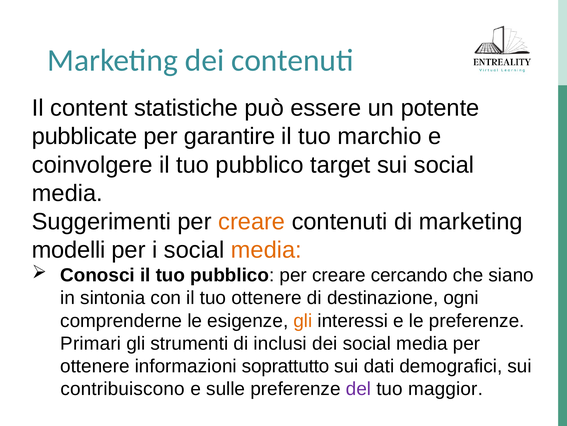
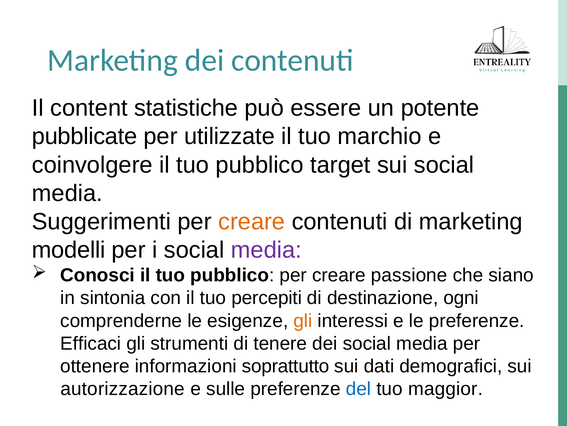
garantire: garantire -> utilizzate (230, 136)
media colour: orange -> purple (266, 250)
cercando: cercando -> passione (409, 275)
tuo ottenere: ottenere -> percepiti (267, 298)
Primari: Primari -> Efficaci (91, 343)
inclusi: inclusi -> tenere (280, 343)
contribuiscono: contribuiscono -> autorizzazione (123, 388)
del colour: purple -> blue (359, 388)
